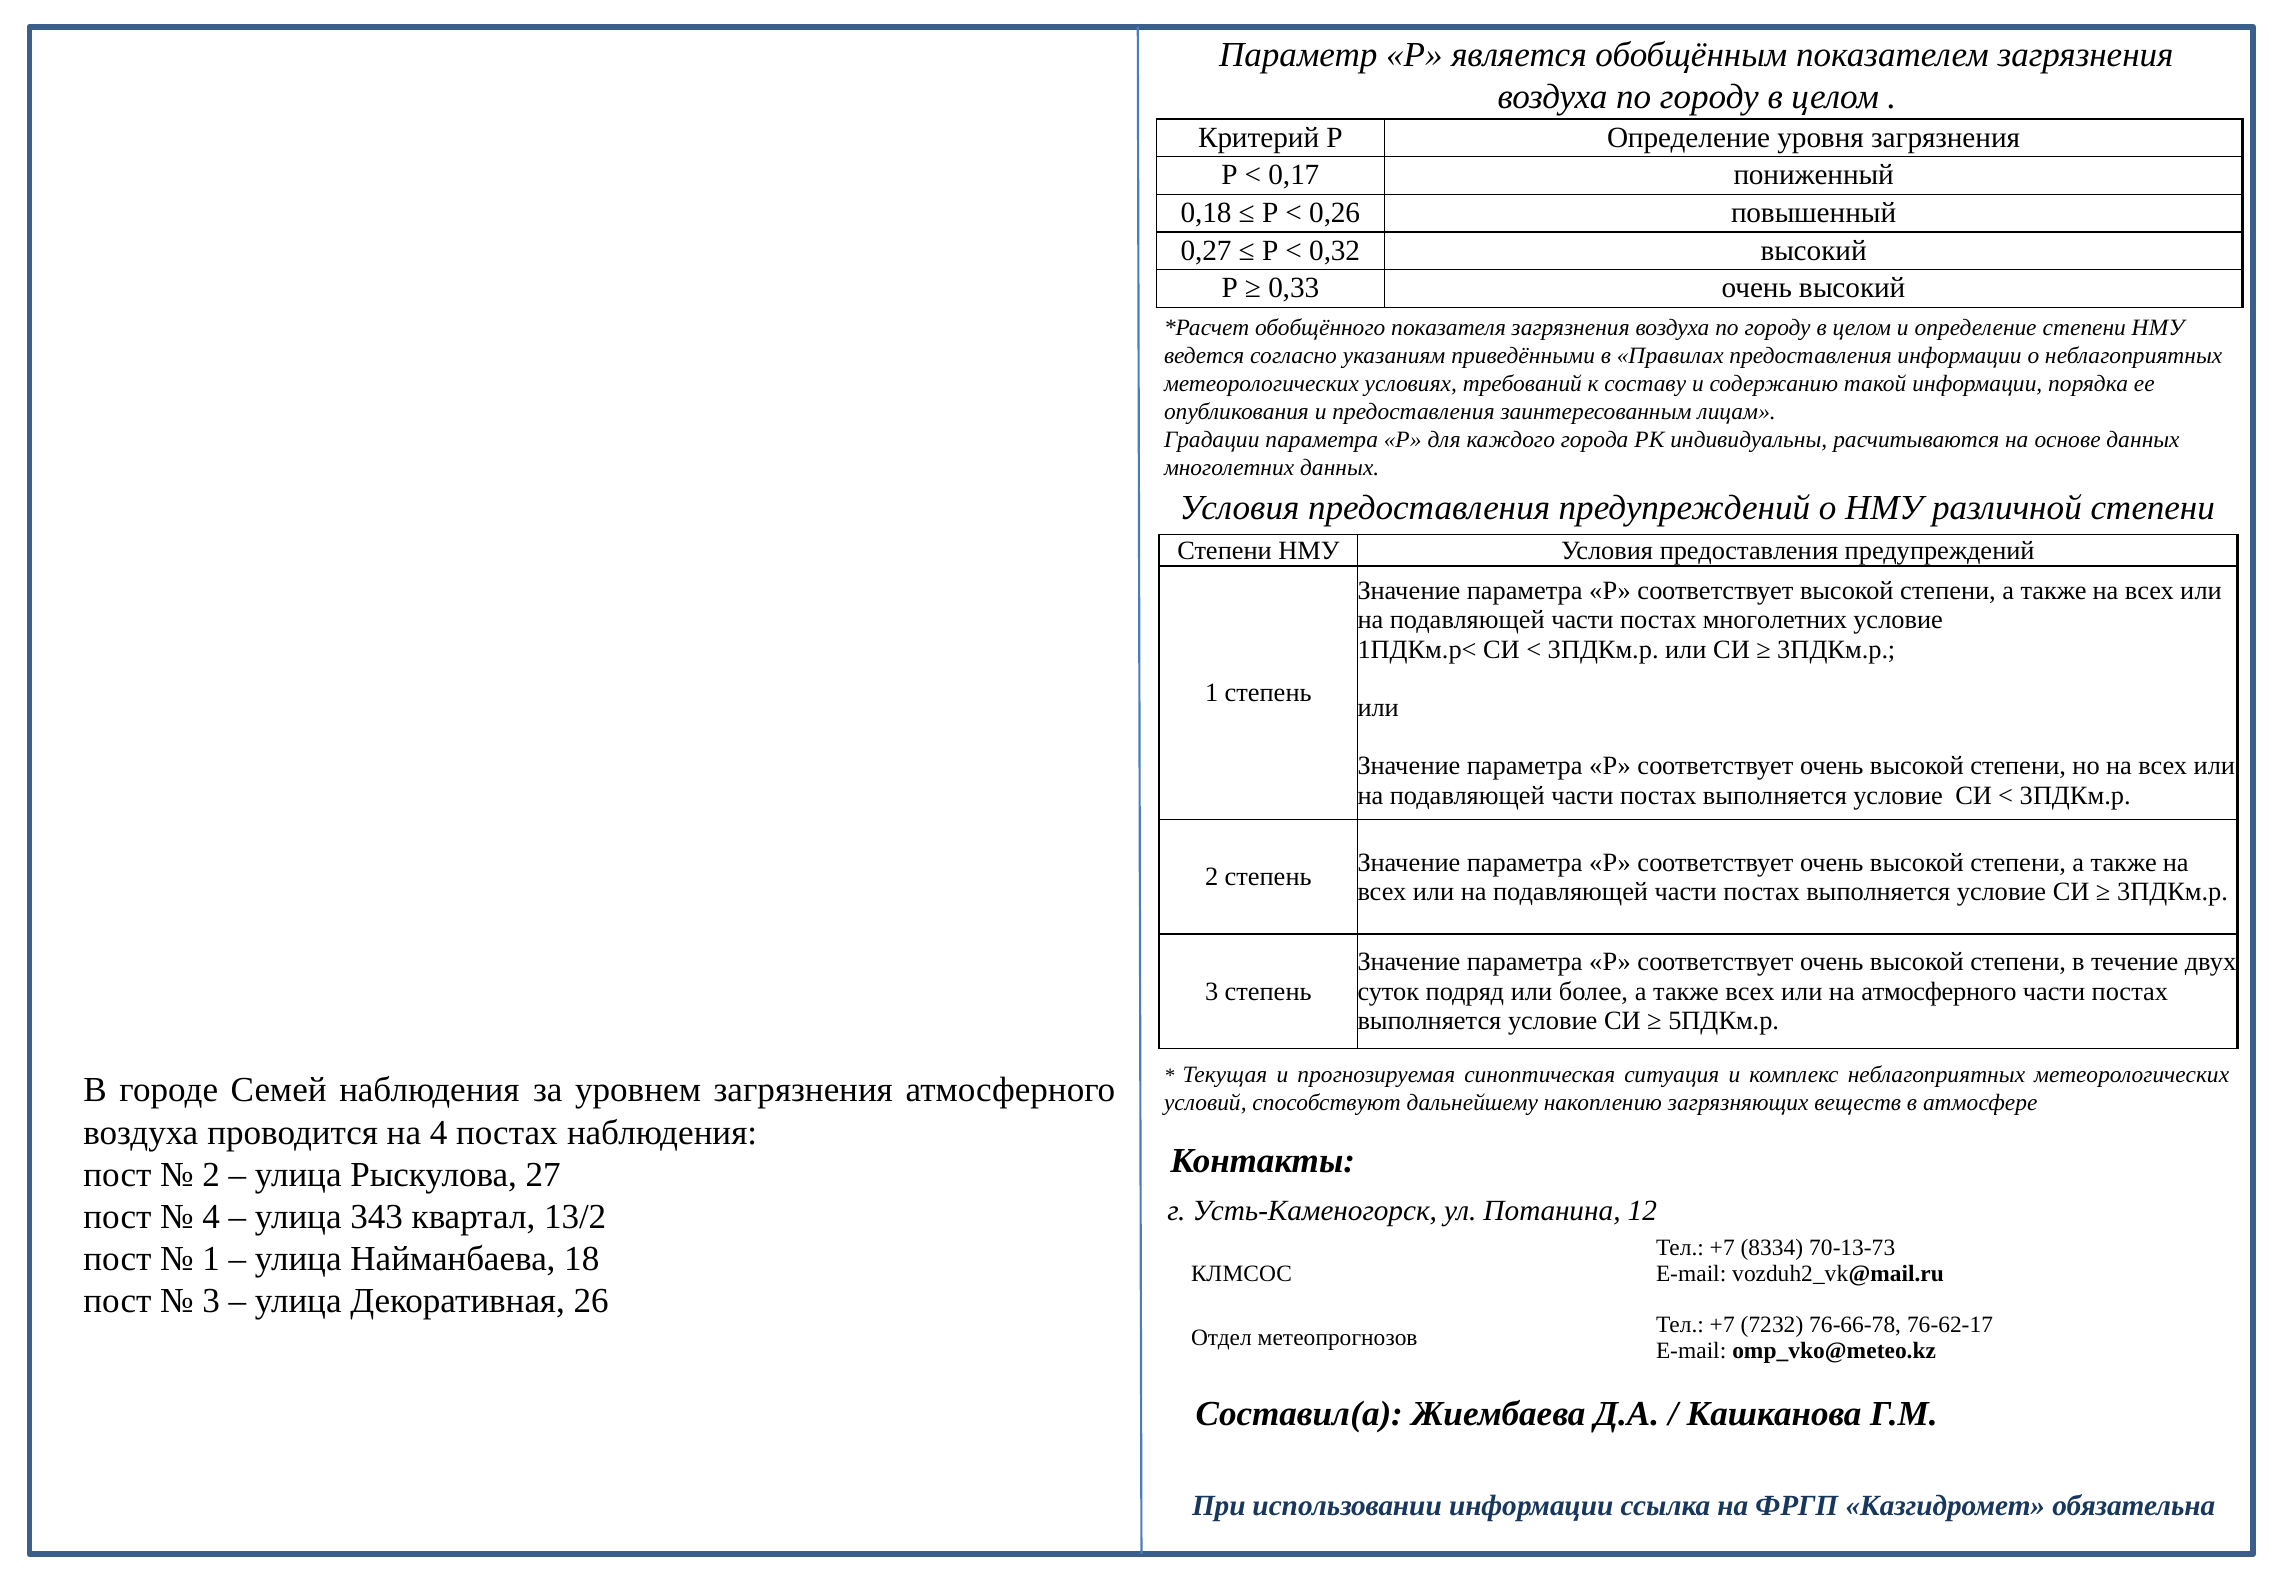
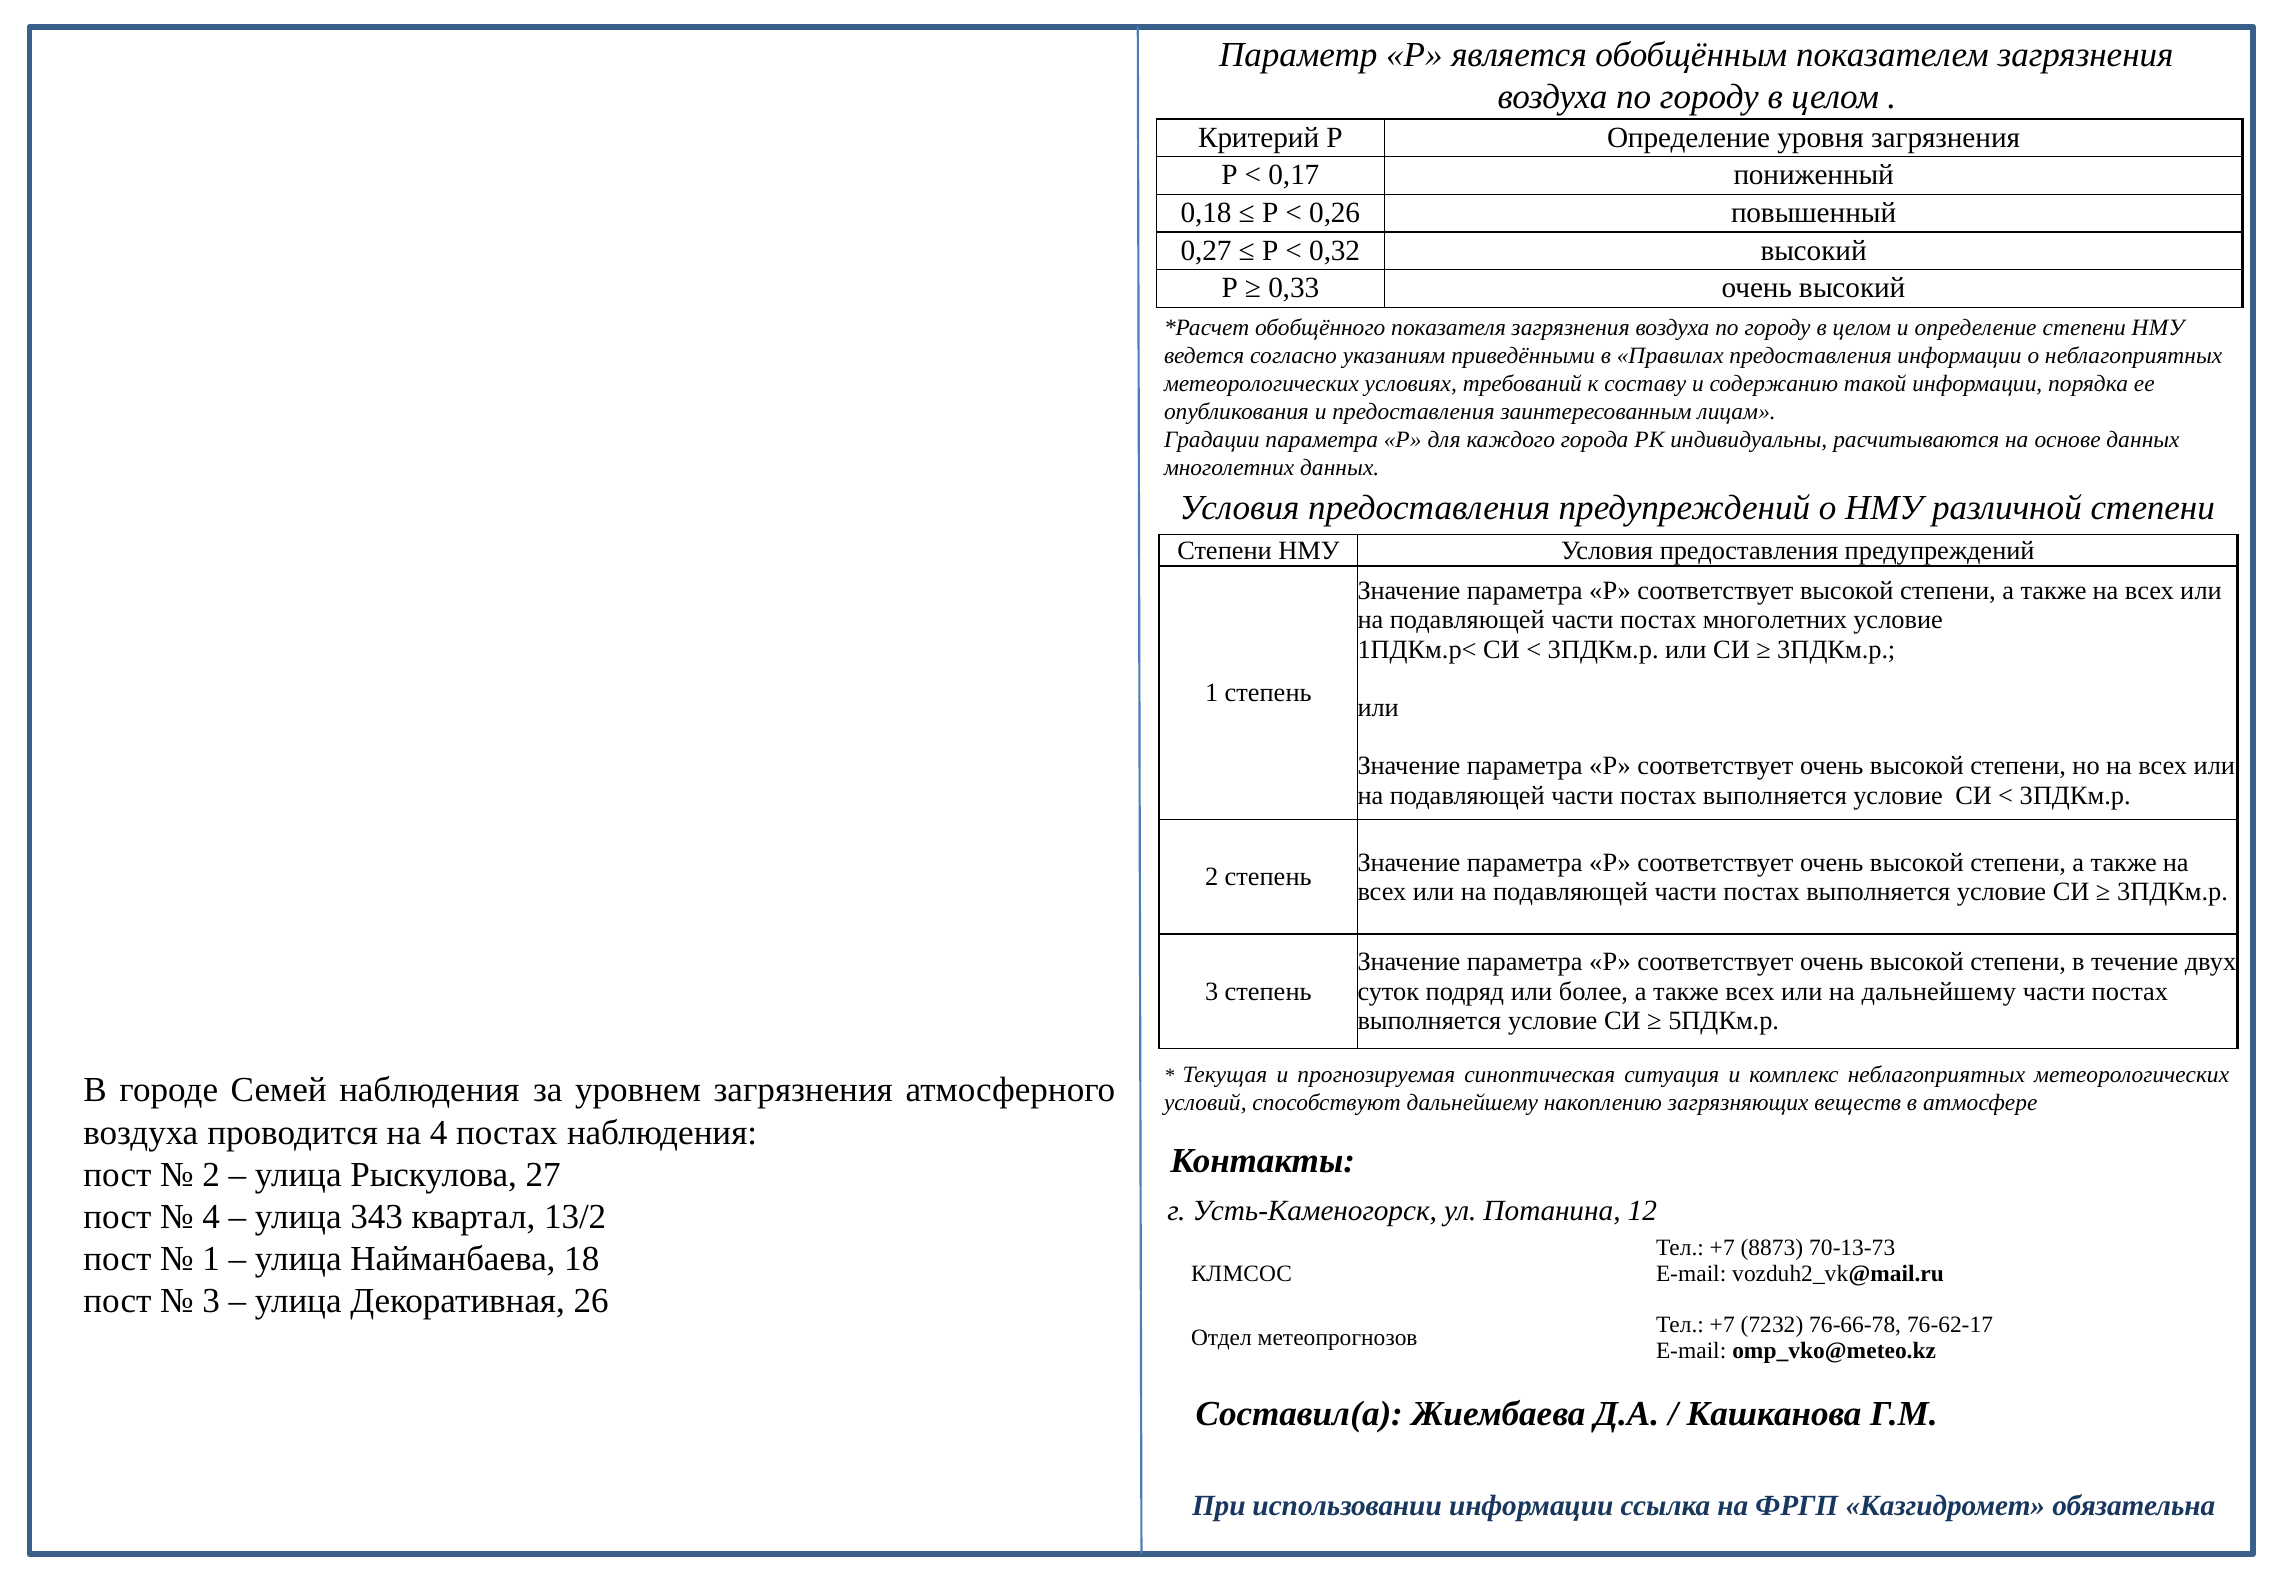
на атмосферного: атмосферного -> дальнейшему (1939, 991)
8334: 8334 -> 8873 (1772, 1247)
